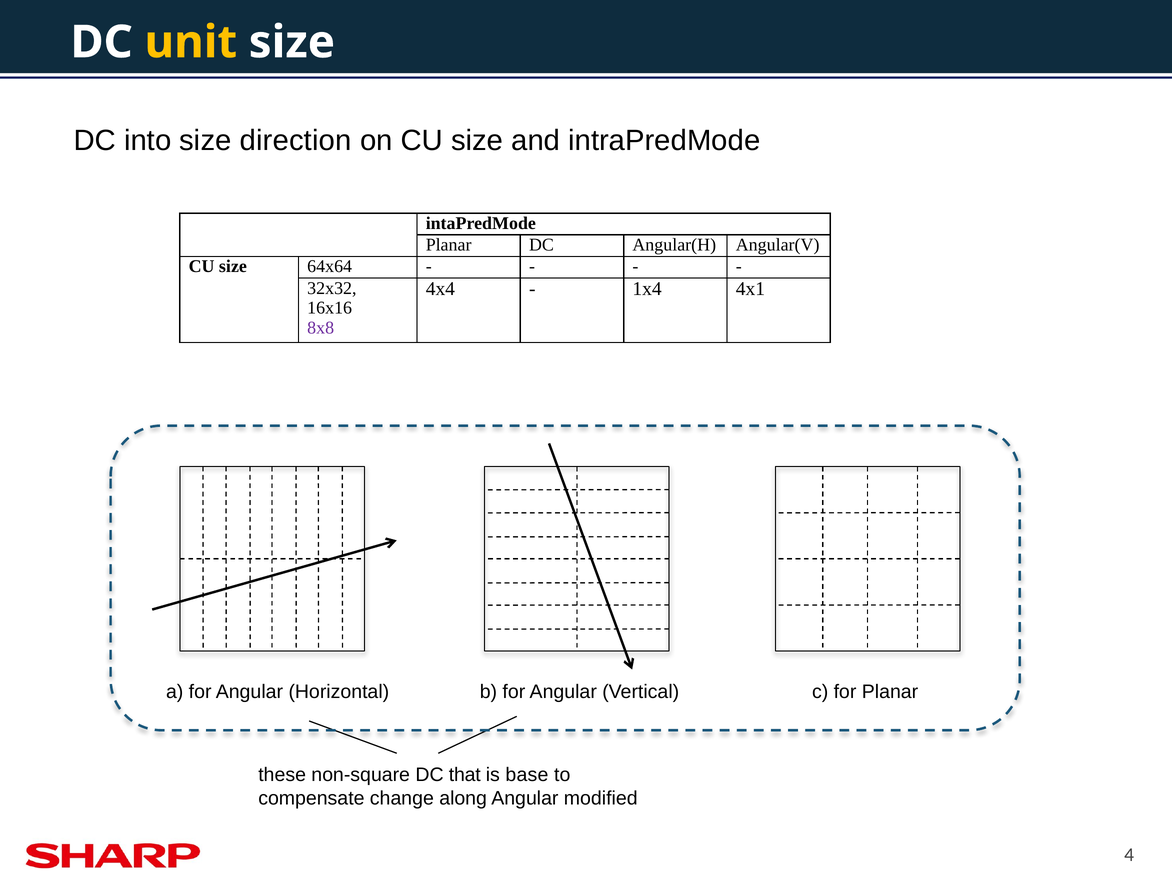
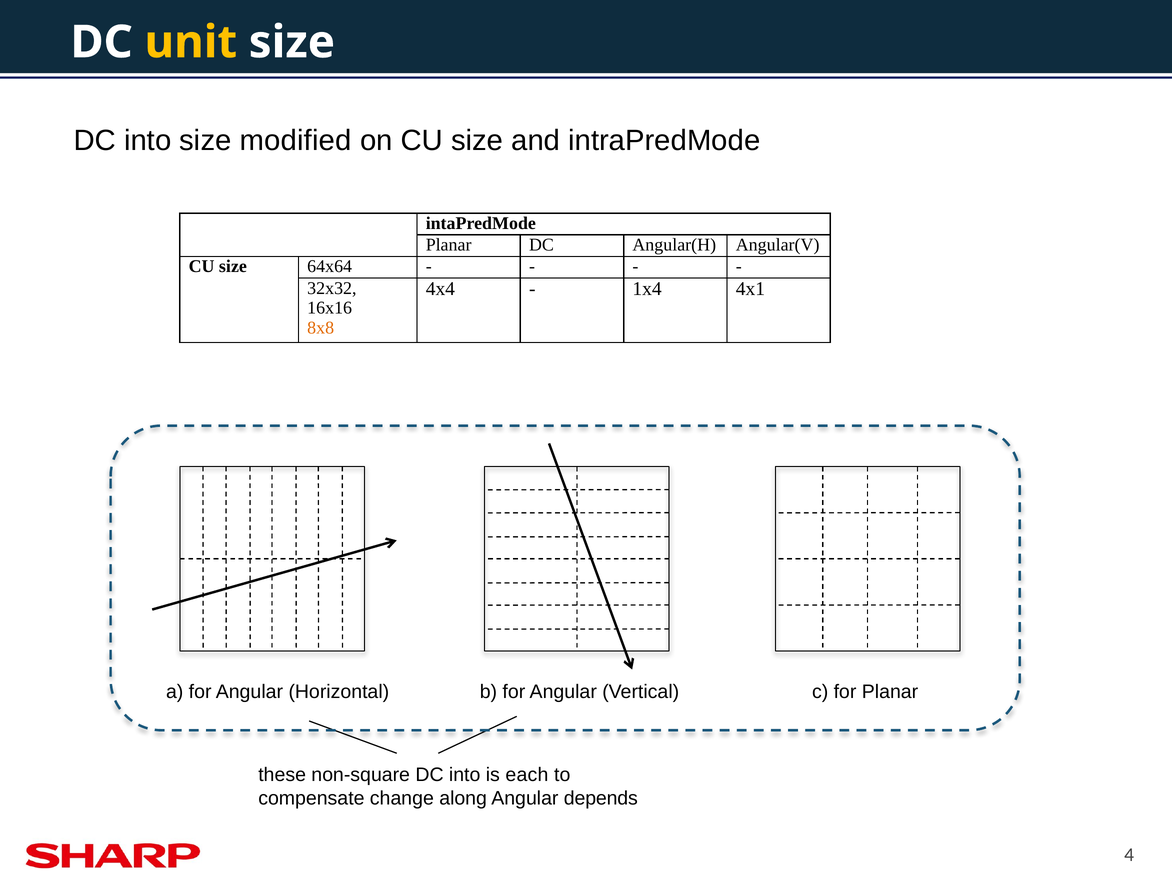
direction: direction -> modified (296, 141)
8x8 colour: purple -> orange (321, 328)
non-square DC that: that -> into (465, 775)
base: base -> each (527, 775)
modified: modified -> depends (601, 798)
